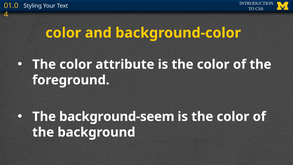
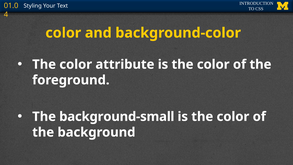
background-seem: background-seem -> background-small (117, 116)
